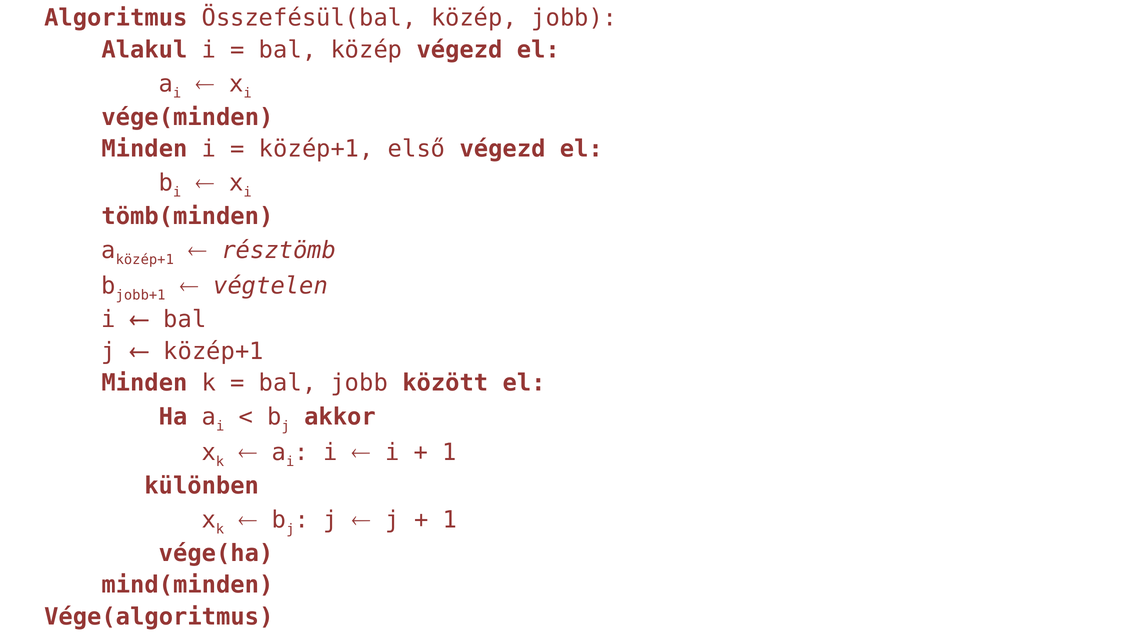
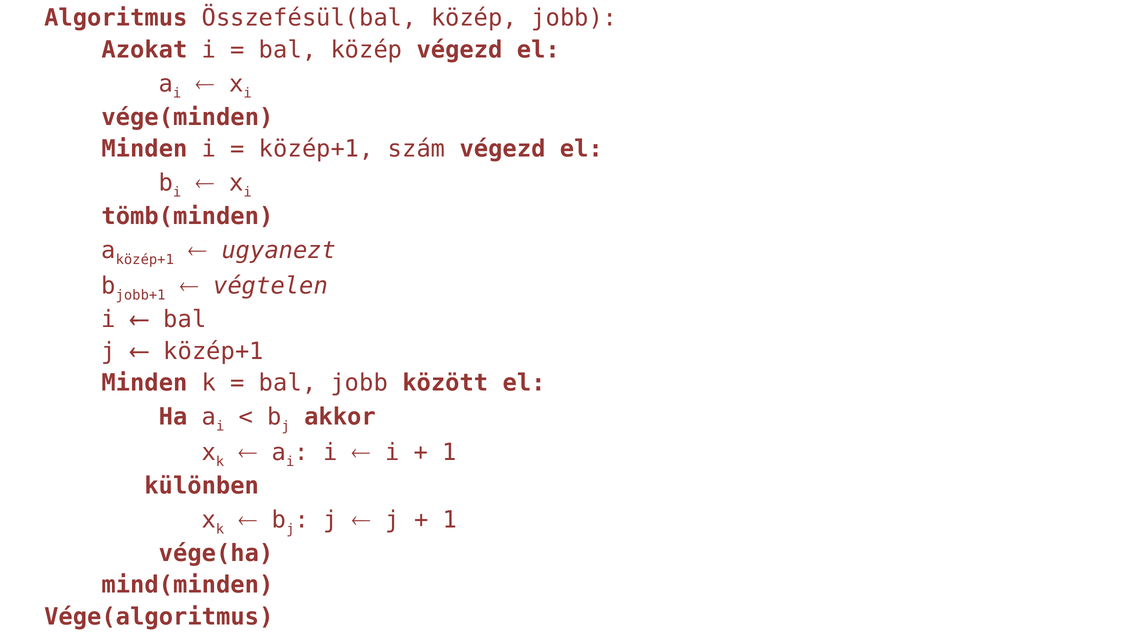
Alakul: Alakul -> Azokat (144, 50)
első: első -> szám (417, 149)
résztömb: résztömb -> ugyanezt (279, 251)
